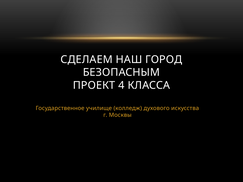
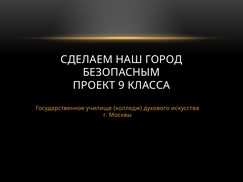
4: 4 -> 9 (121, 85)
